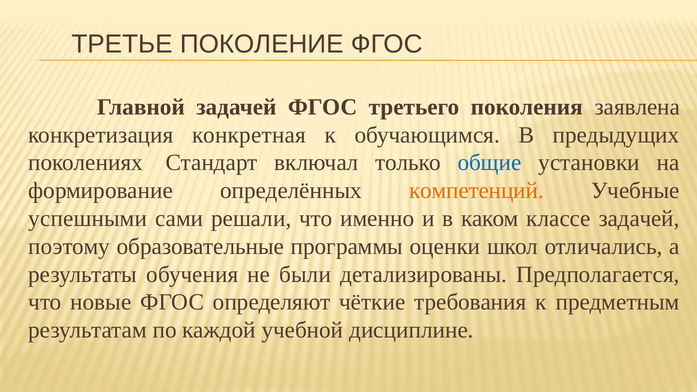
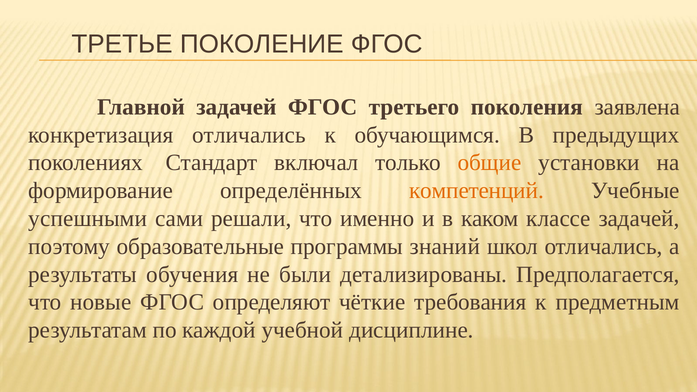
конкретизация конкретная: конкретная -> отличались (249, 135)
общие colour: blue -> orange (490, 163)
оценки: оценки -> знаний (445, 247)
